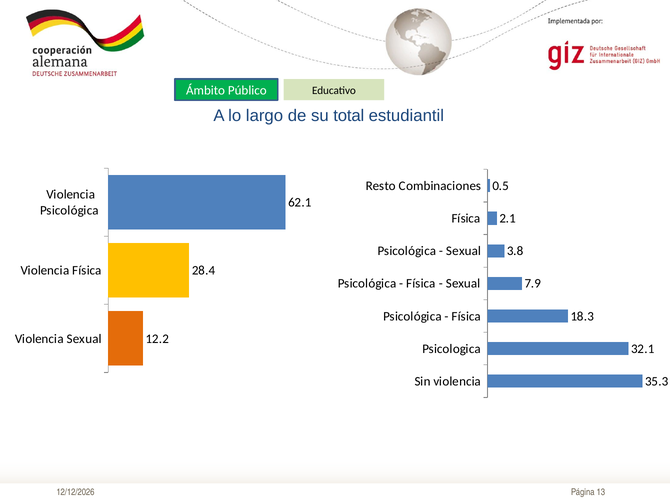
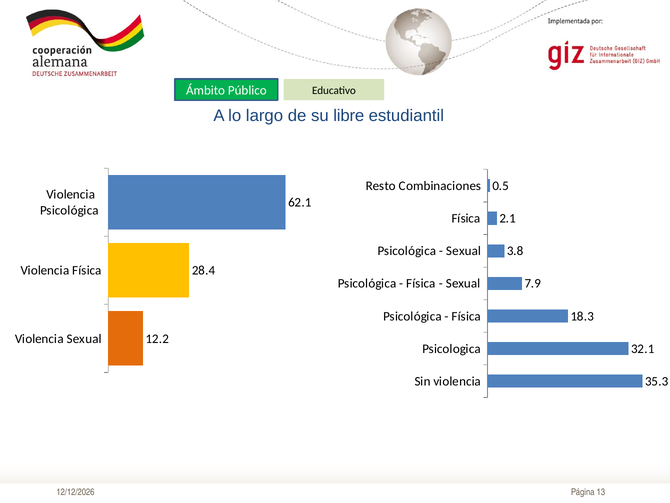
total: total -> libre (349, 115)
